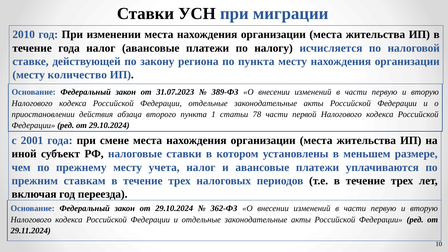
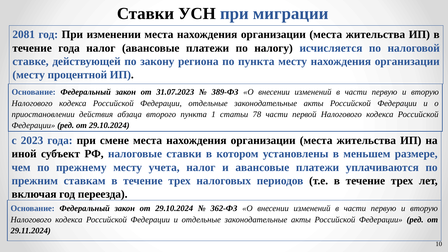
2010: 2010 -> 2081 (24, 35)
количество: количество -> процентной (77, 75)
2001: 2001 -> 2023 (32, 140)
